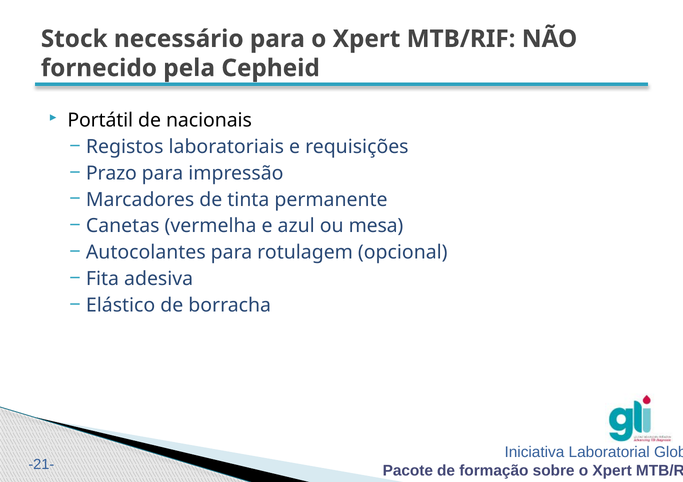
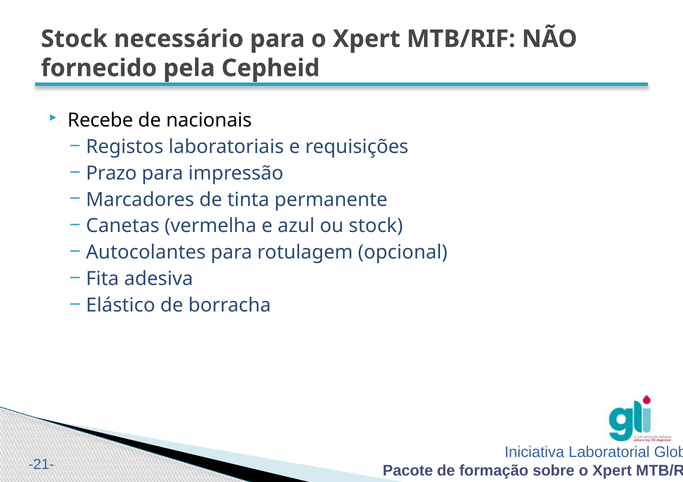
Portátil: Portátil -> Recebe (100, 121)
ou mesa: mesa -> stock (376, 226)
